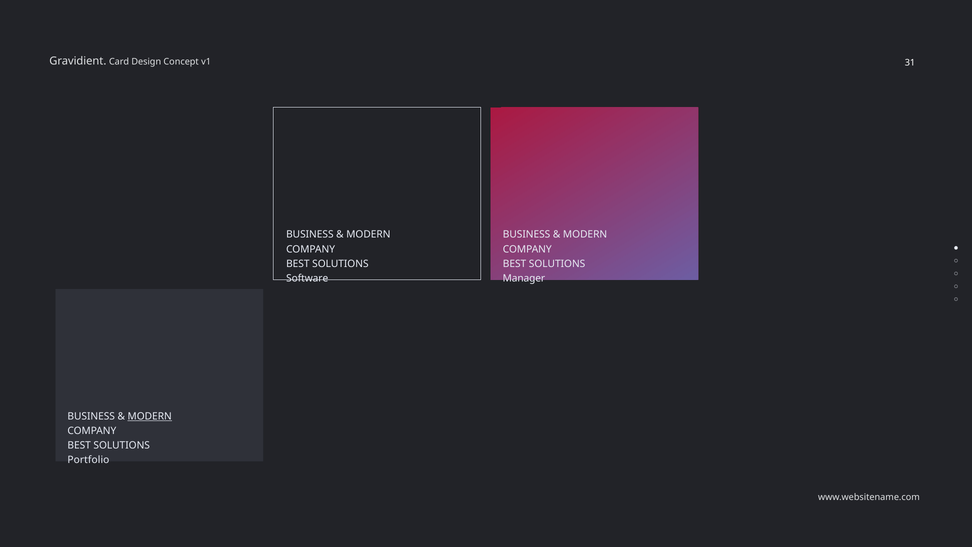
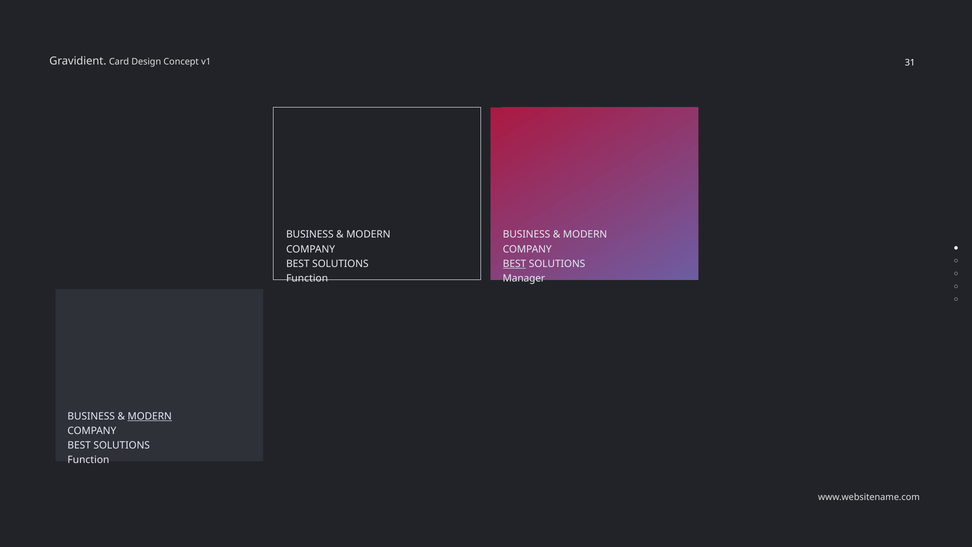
BEST underline: none -> present (515, 264)
Software: Software -> Function (307, 278)
Portfolio: Portfolio -> Function (88, 460)
